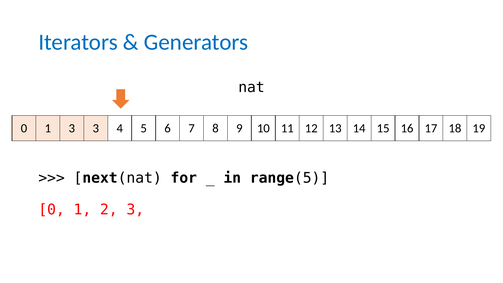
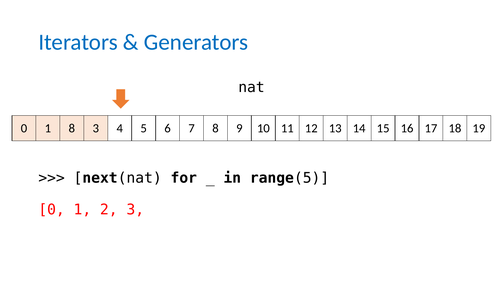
1 3: 3 -> 8 (72, 128)
